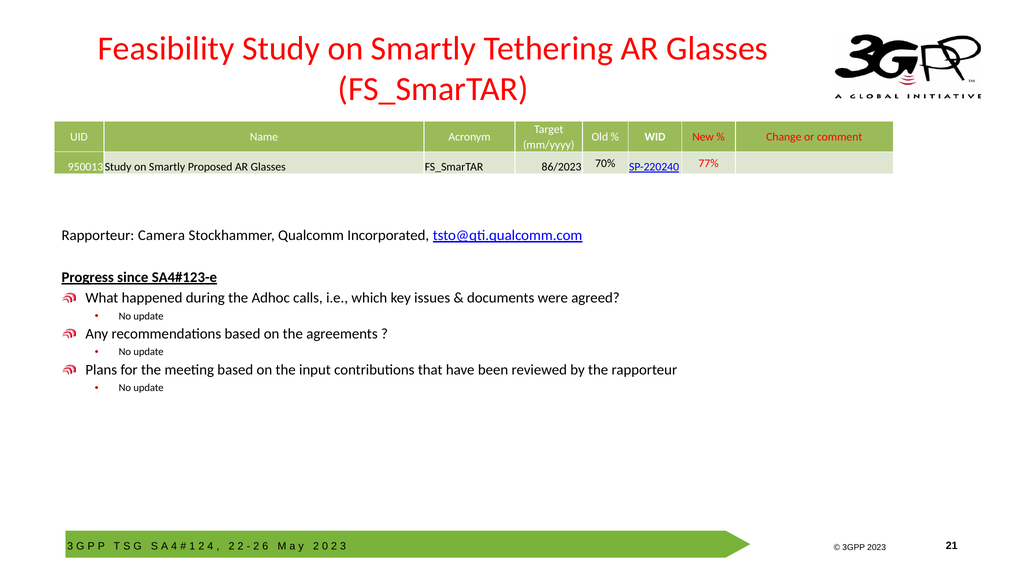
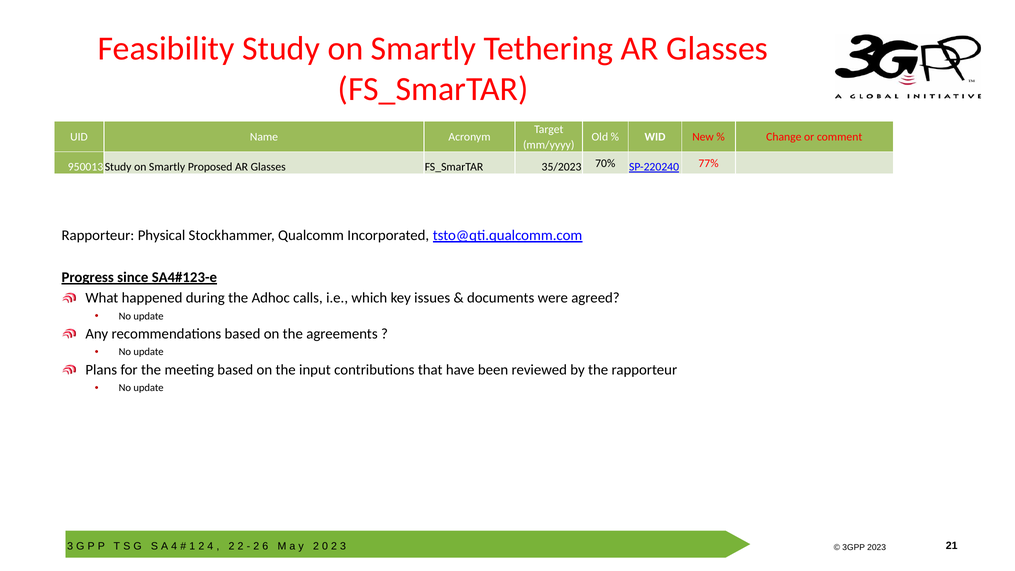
86/2023: 86/2023 -> 35/2023 (562, 167)
Camera: Camera -> Physical (162, 235)
